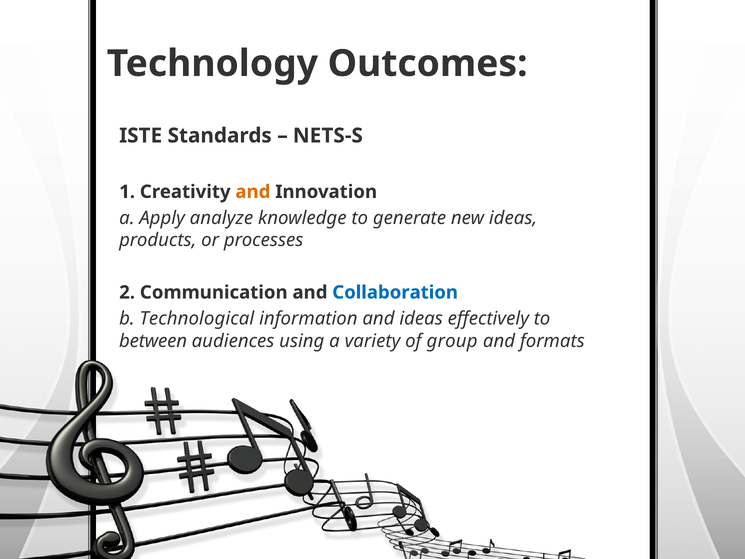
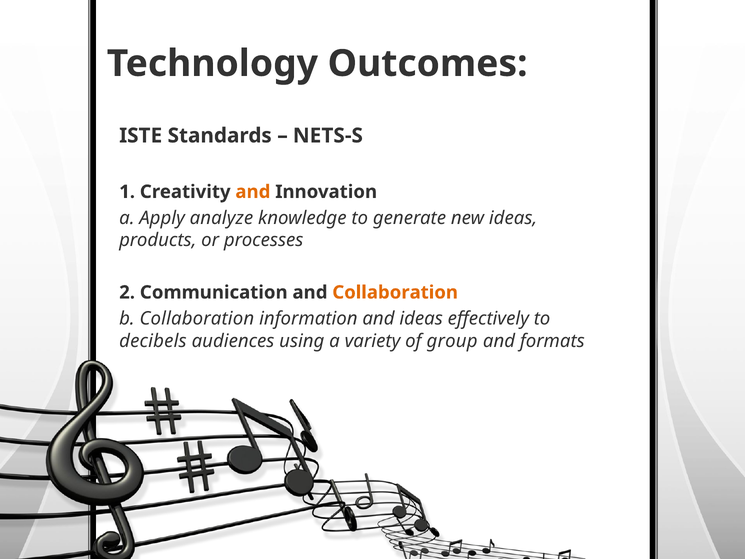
Collaboration colour: blue -> orange (395, 292)
b Technological: Technological -> Collaboration (197, 318)
between: between -> decibels (153, 341)
